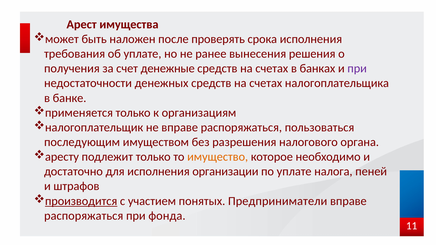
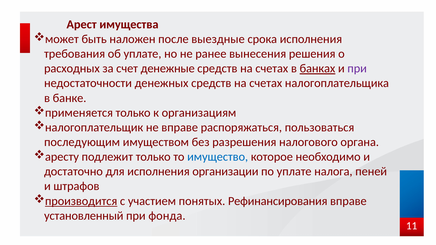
проверять: проверять -> выездные (218, 39)
получения: получения -> расходных (72, 69)
банках underline: none -> present (317, 69)
имущество colour: orange -> blue (218, 157)
Предприниматели: Предприниматели -> Рефинансирования (278, 201)
распоряжаться: распоряжаться -> установленный (84, 216)
